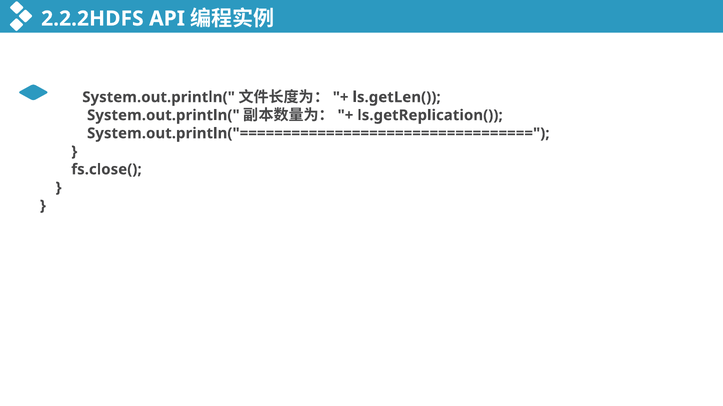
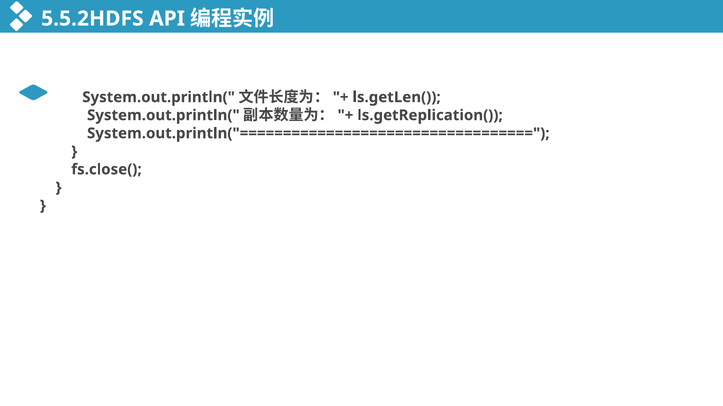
2.2.2HDFS: 2.2.2HDFS -> 5.5.2HDFS (92, 19)
